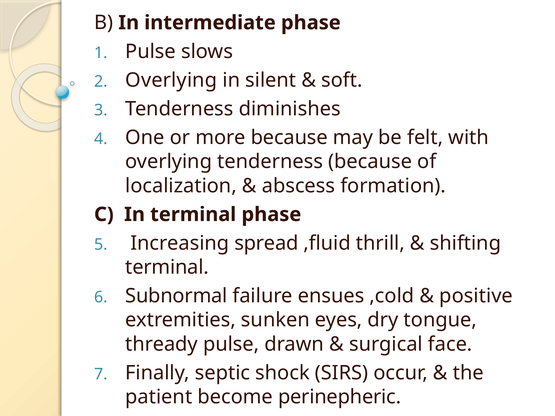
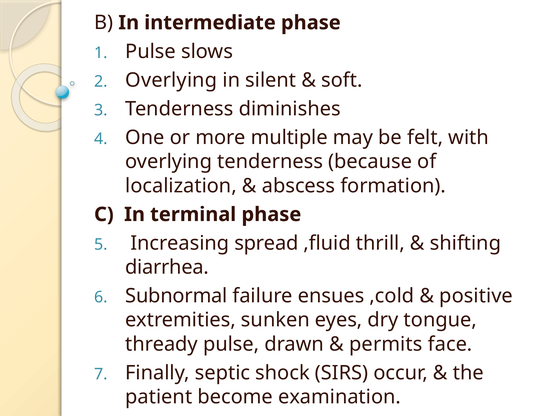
more because: because -> multiple (289, 138)
terminal: terminal -> diarrhea (167, 267)
surgical: surgical -> permits (386, 344)
perinepheric: perinepheric -> examination (339, 397)
